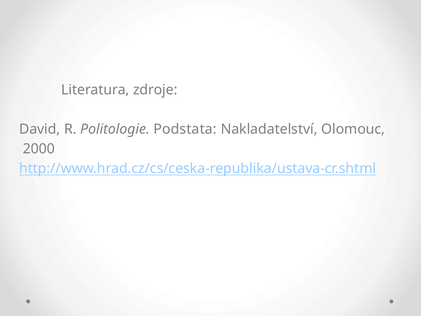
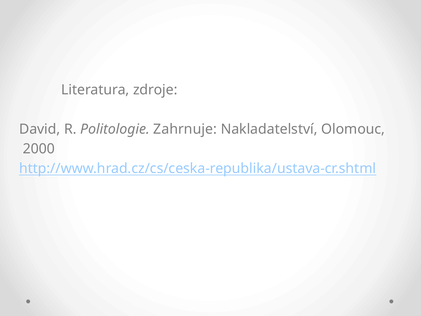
Podstata: Podstata -> Zahrnuje (185, 129)
